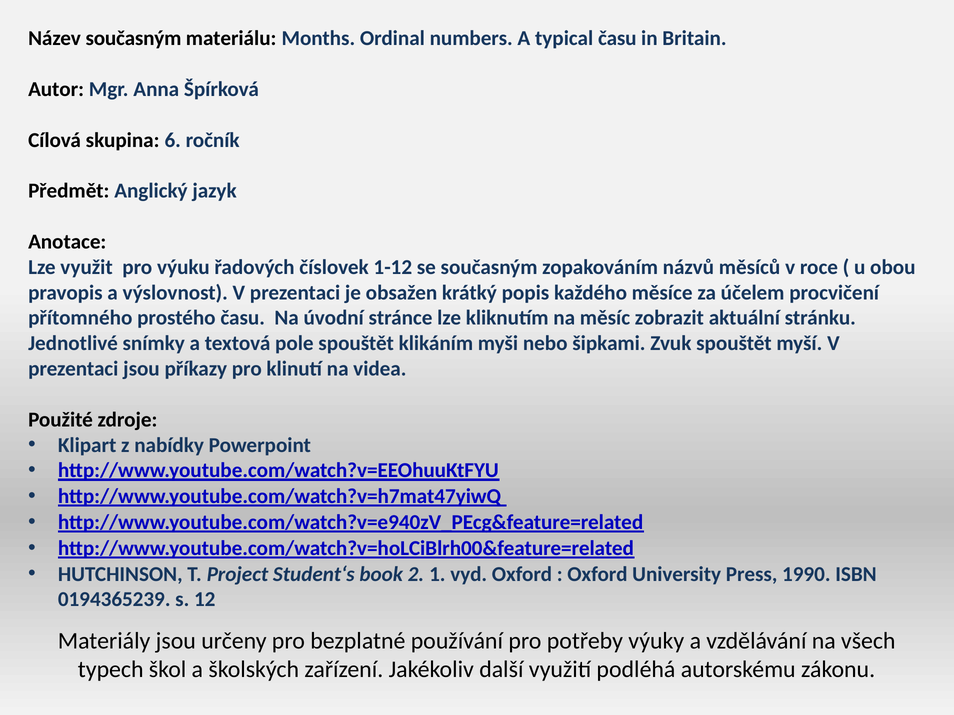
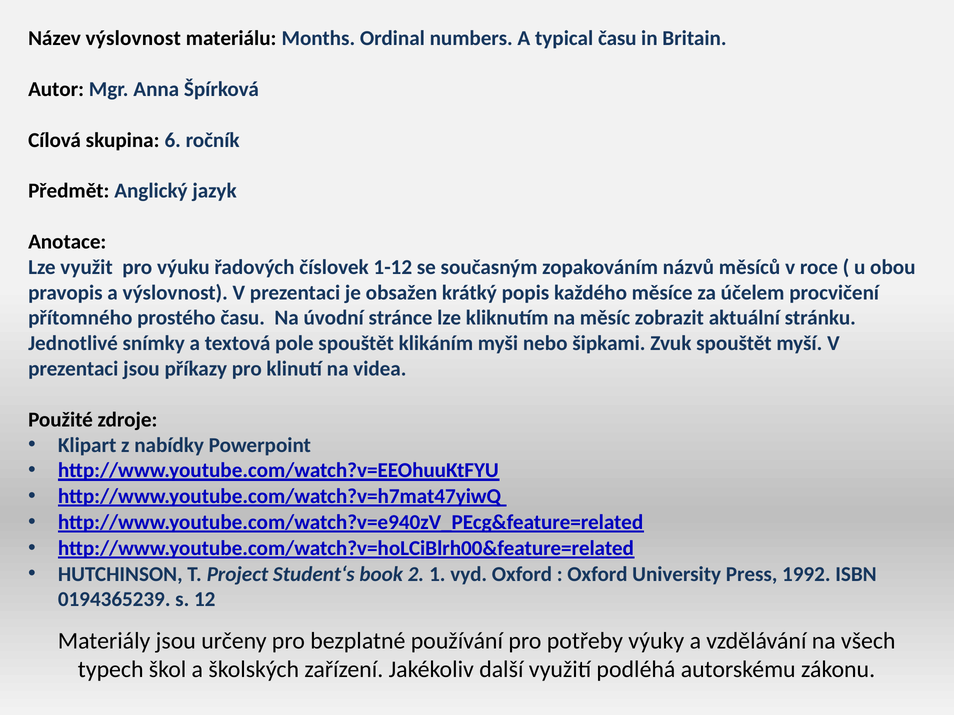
Název současným: současným -> výslovnost (133, 39)
1990: 1990 -> 1992 (806, 574)
